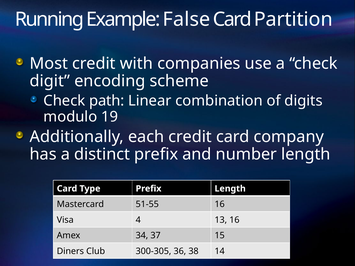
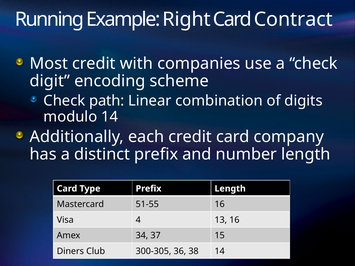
False: False -> Right (187, 19)
Partition: Partition -> Contract (293, 19)
modulo 19: 19 -> 14 (110, 117)
